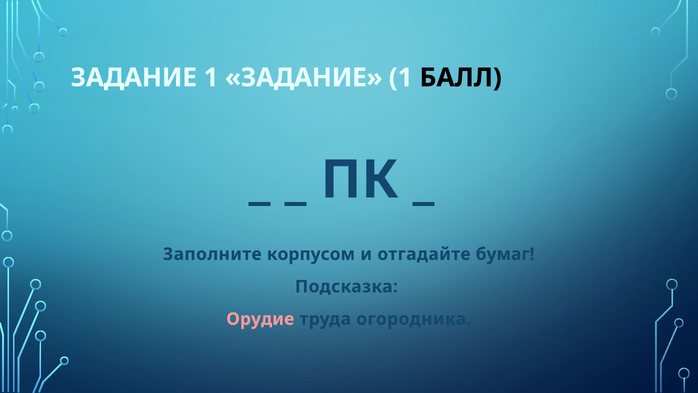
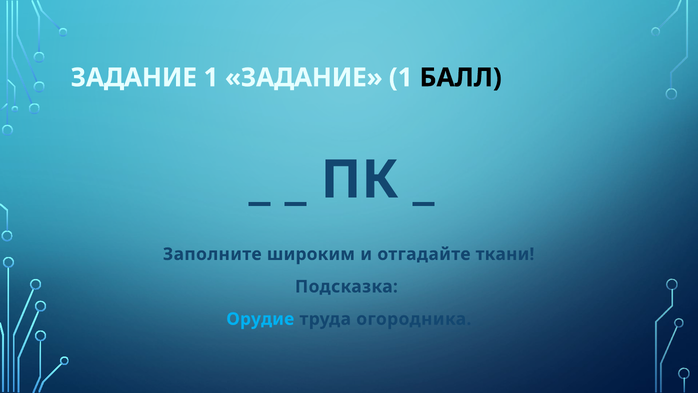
корпусом: корпусом -> широким (311, 254)
бумаг: бумаг -> ткани (505, 254)
Орудие colour: pink -> light blue (260, 319)
